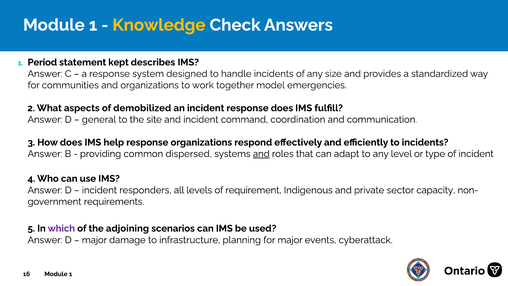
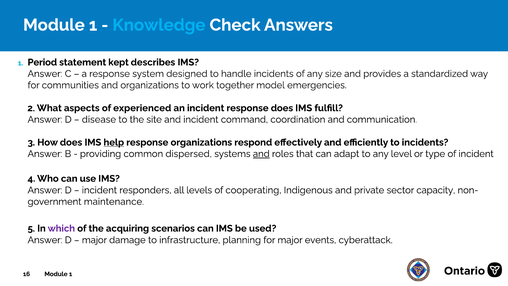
Knowledge colour: yellow -> light blue (159, 25)
demobilized: demobilized -> experienced (142, 108)
general: general -> disease (99, 119)
help underline: none -> present (114, 142)
requirement: requirement -> cooperating (253, 190)
requirements: requirements -> maintenance (114, 201)
adjoining: adjoining -> acquiring (127, 228)
